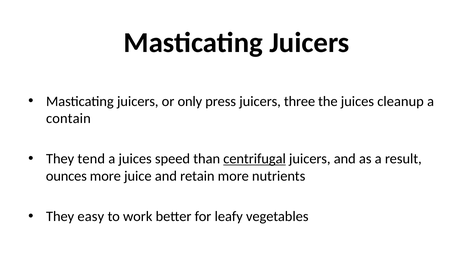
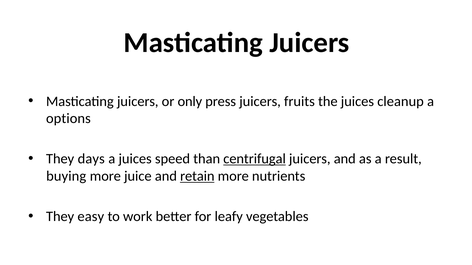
three: three -> fruits (299, 101)
contain: contain -> options (68, 119)
tend: tend -> days (91, 159)
ounces: ounces -> buying (66, 176)
retain underline: none -> present (197, 176)
